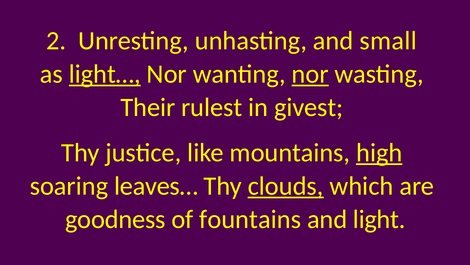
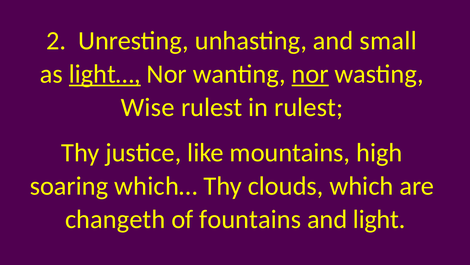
Their: Their -> Wise (148, 107)
in givest: givest -> rulest (309, 107)
high underline: present -> none (379, 152)
leaves…: leaves… -> which… (156, 186)
clouds underline: present -> none (286, 186)
goodness: goodness -> changeth (115, 219)
